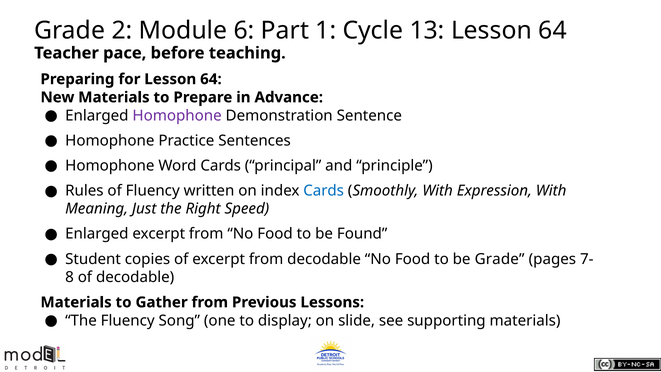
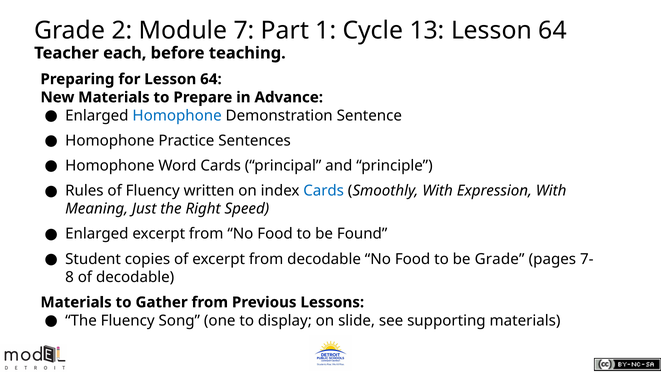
6: 6 -> 7 (244, 31)
pace: pace -> each (125, 53)
Homophone colour: purple -> blue (177, 115)
